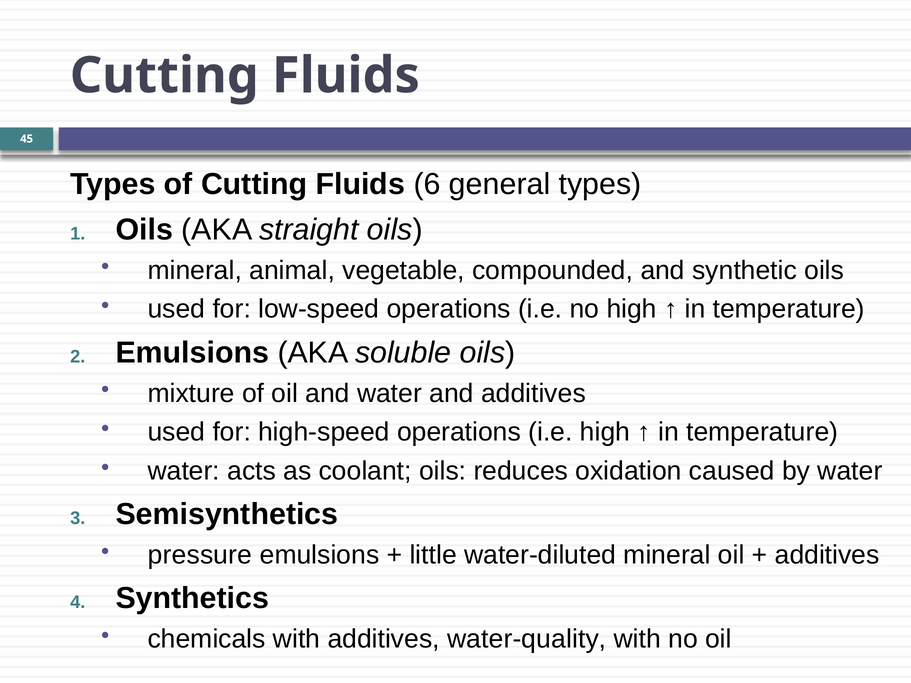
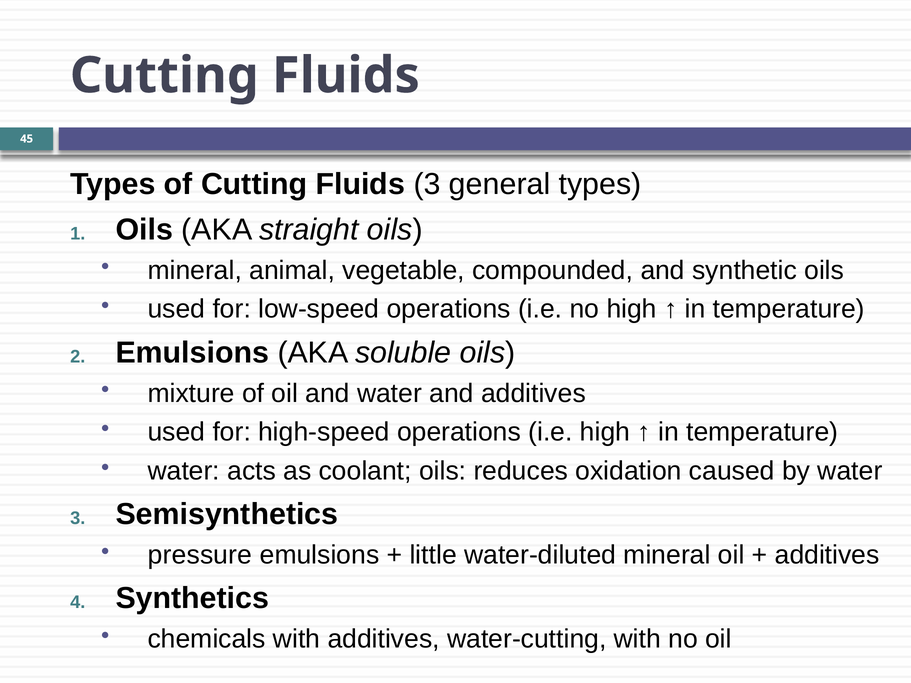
Fluids 6: 6 -> 3 (427, 184)
water-quality: water-quality -> water-cutting (527, 639)
